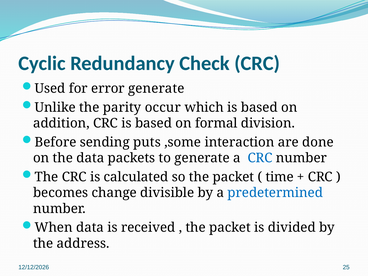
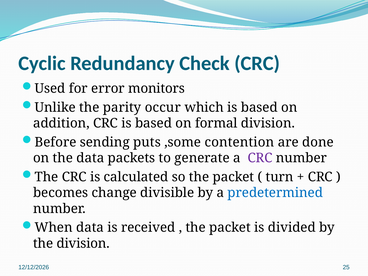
error generate: generate -> monitors (156, 89)
interaction: interaction -> contention (239, 142)
CRC colour: blue -> purple (260, 158)
time: time -> turn (280, 177)
the address: address -> division (83, 244)
